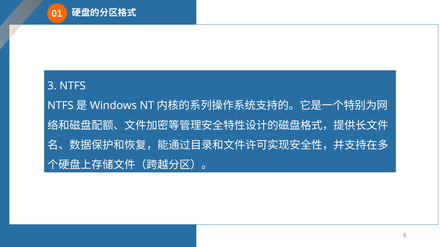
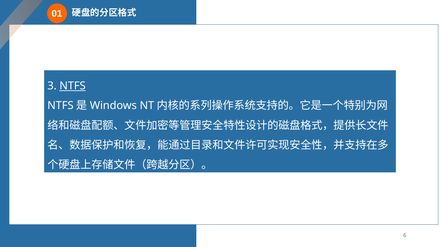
NTFS underline: none -> present (73, 86)
